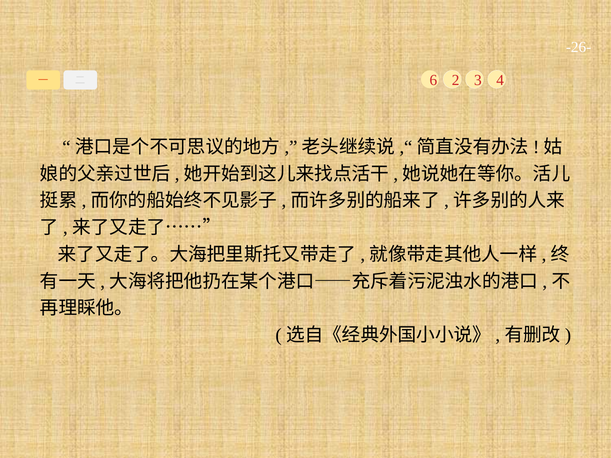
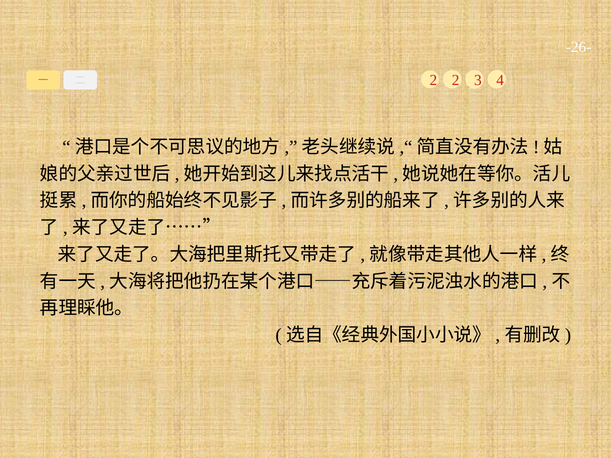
6: 6 -> 2 (433, 80)
